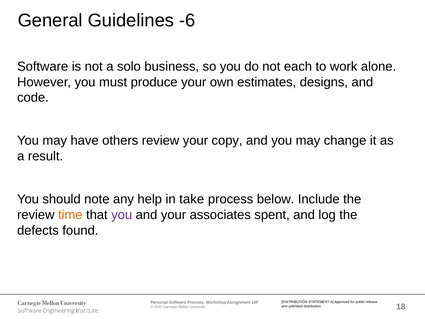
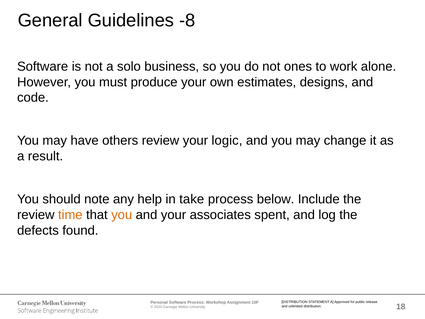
-6: -6 -> -8 (187, 20)
each: each -> ones (298, 66)
copy: copy -> logic (227, 141)
you colour: purple -> orange (122, 215)
